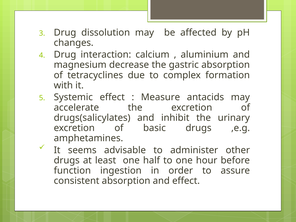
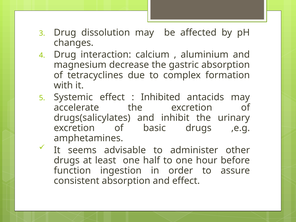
Measure: Measure -> Inhibited (161, 97)
